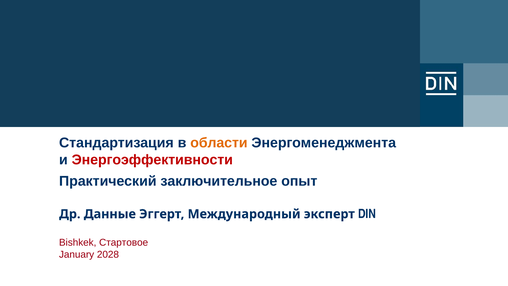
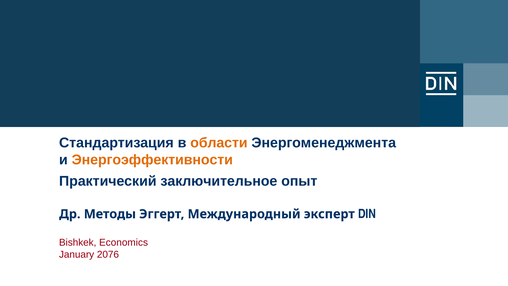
Энергоэффективности colour: red -> orange (152, 160)
Данные: Данные -> Методы (110, 214)
Стартовое: Стартовое -> Economics (124, 242)
2028: 2028 -> 2076 (108, 254)
